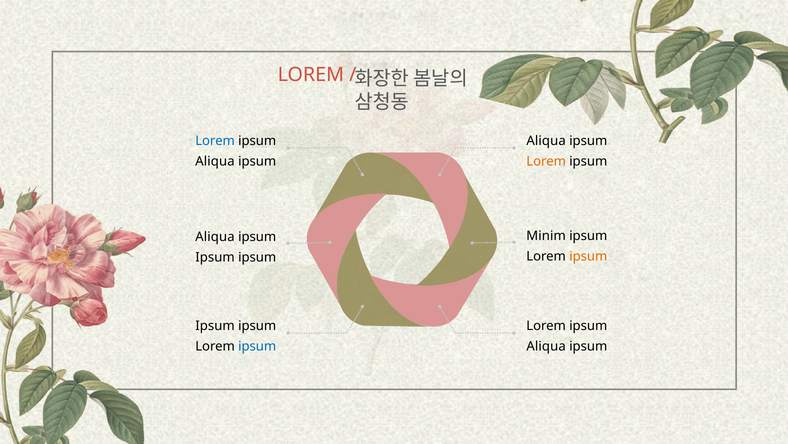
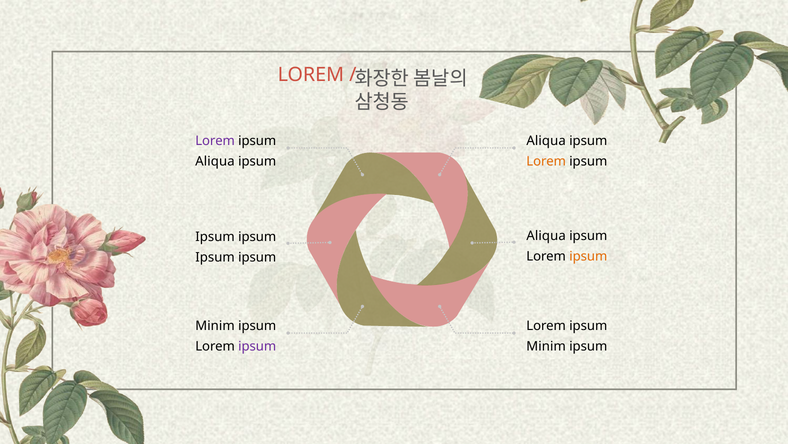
Lorem colour: blue -> purple (215, 141)
Minim: Minim -> Aliqua (546, 235)
Aliqua: Aliqua -> Ipsum (215, 236)
Ipsum: Ipsum -> Minim (215, 326)
ipsum colour: blue -> purple (257, 346)
Aliqua: Aliqua -> Minim (546, 346)
